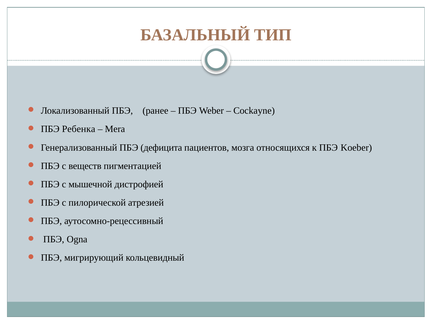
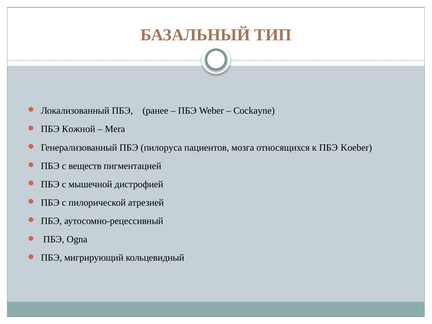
Ребенка: Ребенка -> Кожной (79, 129)
дефицита: дефицита -> пилоруса (161, 148)
